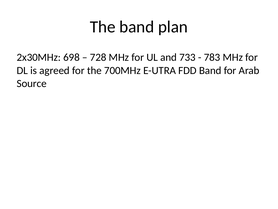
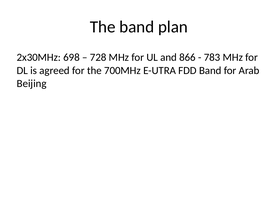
733: 733 -> 866 (187, 57)
Source: Source -> Beijing (32, 83)
